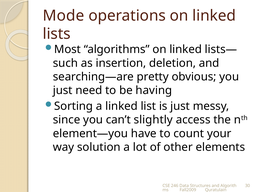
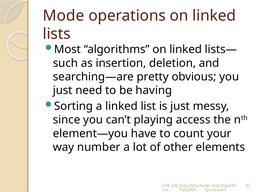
slightly: slightly -> playing (153, 120)
solution: solution -> number (99, 147)
